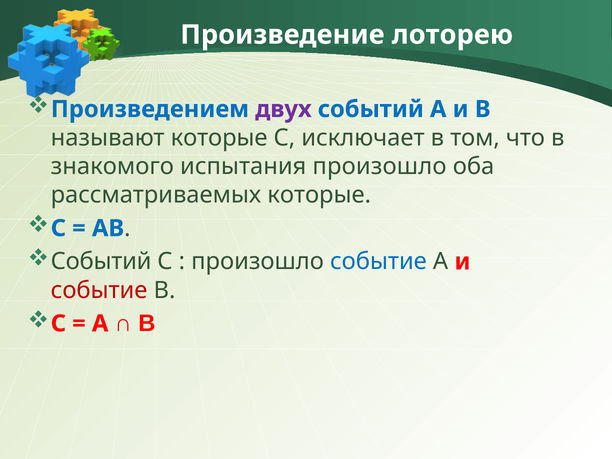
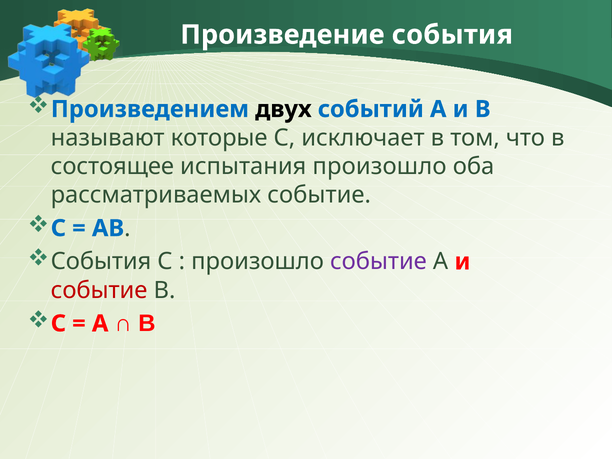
Произведение лоторею: лоторею -> события (452, 35)
двух colour: purple -> black (283, 109)
знакомого: знакомого -> состоящее (112, 166)
рассматриваемых которые: которые -> событие (319, 195)
Событий: Событий -> События (101, 262)
событие colour: blue -> purple (378, 262)
